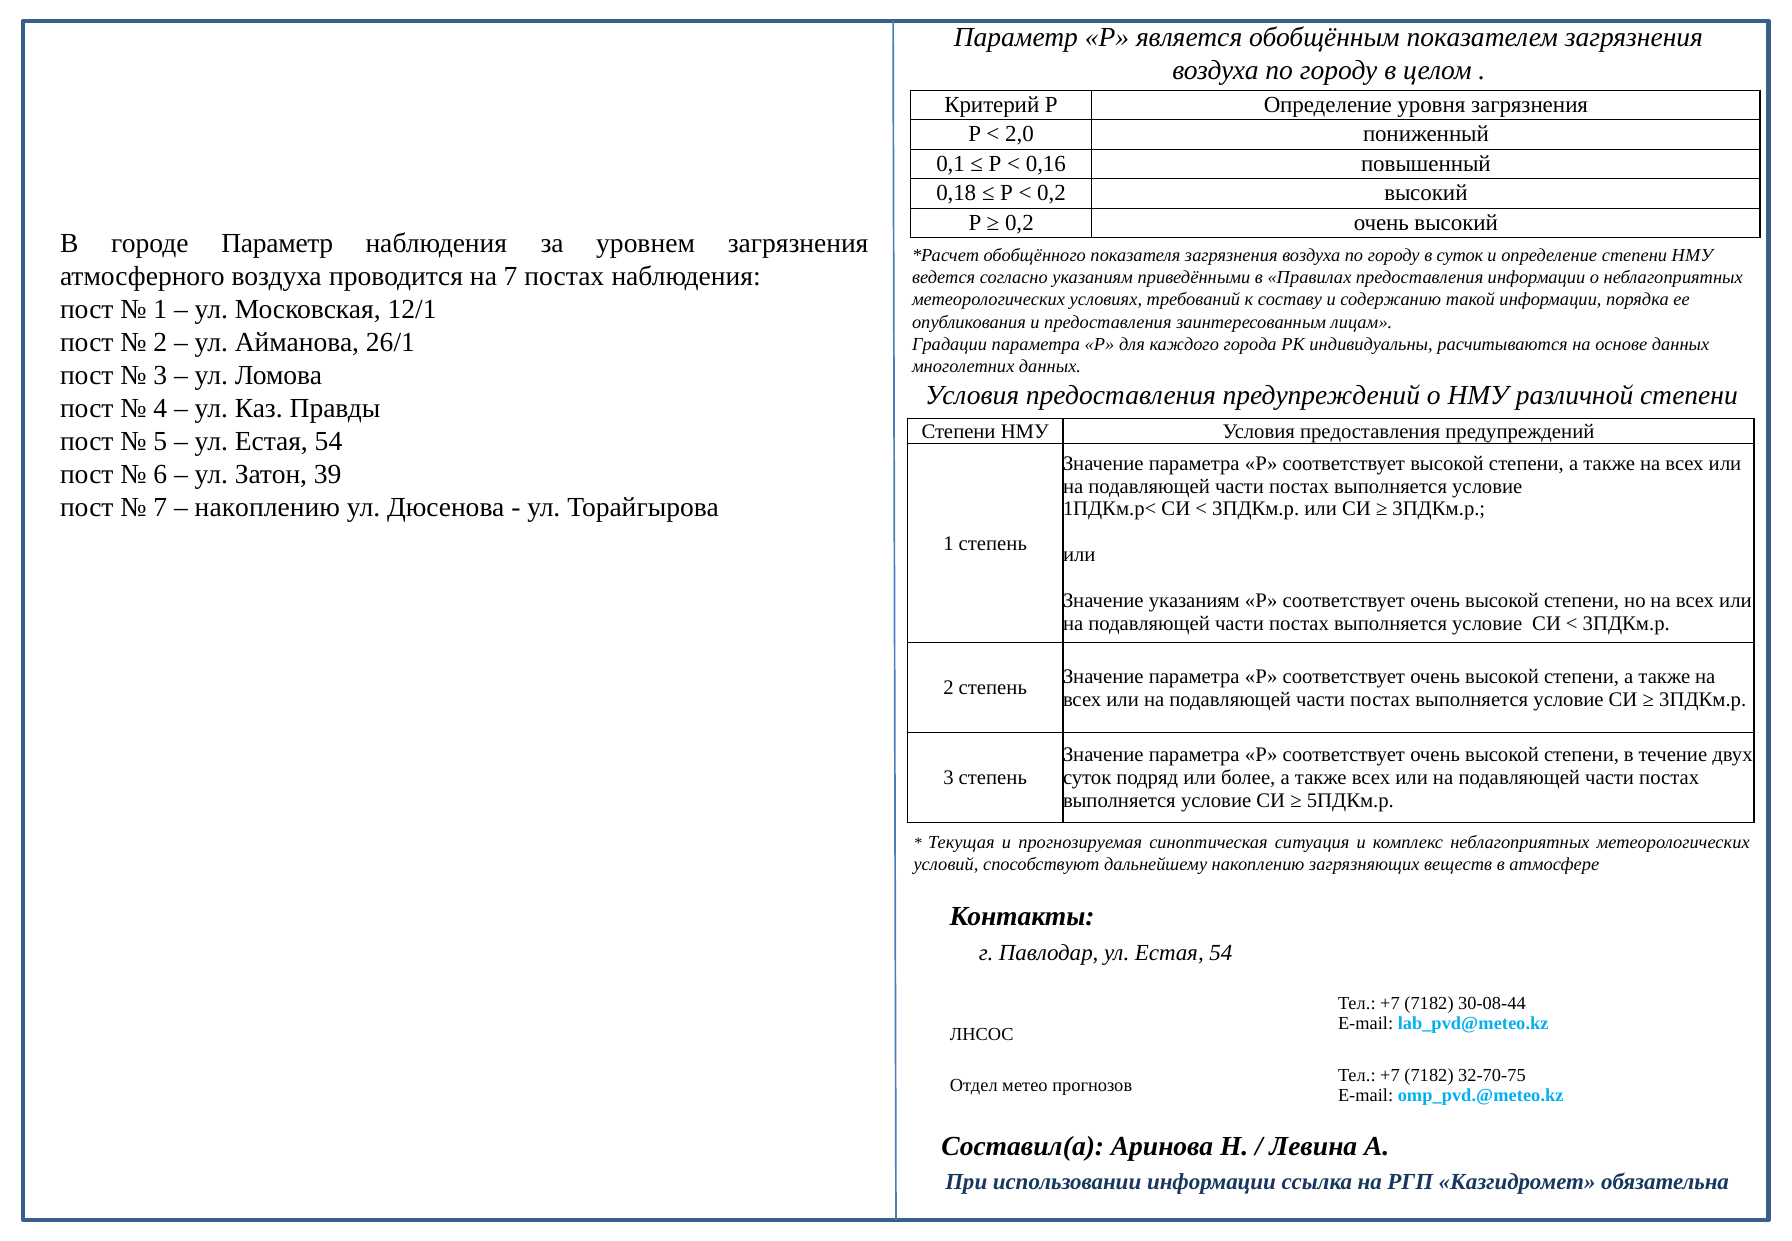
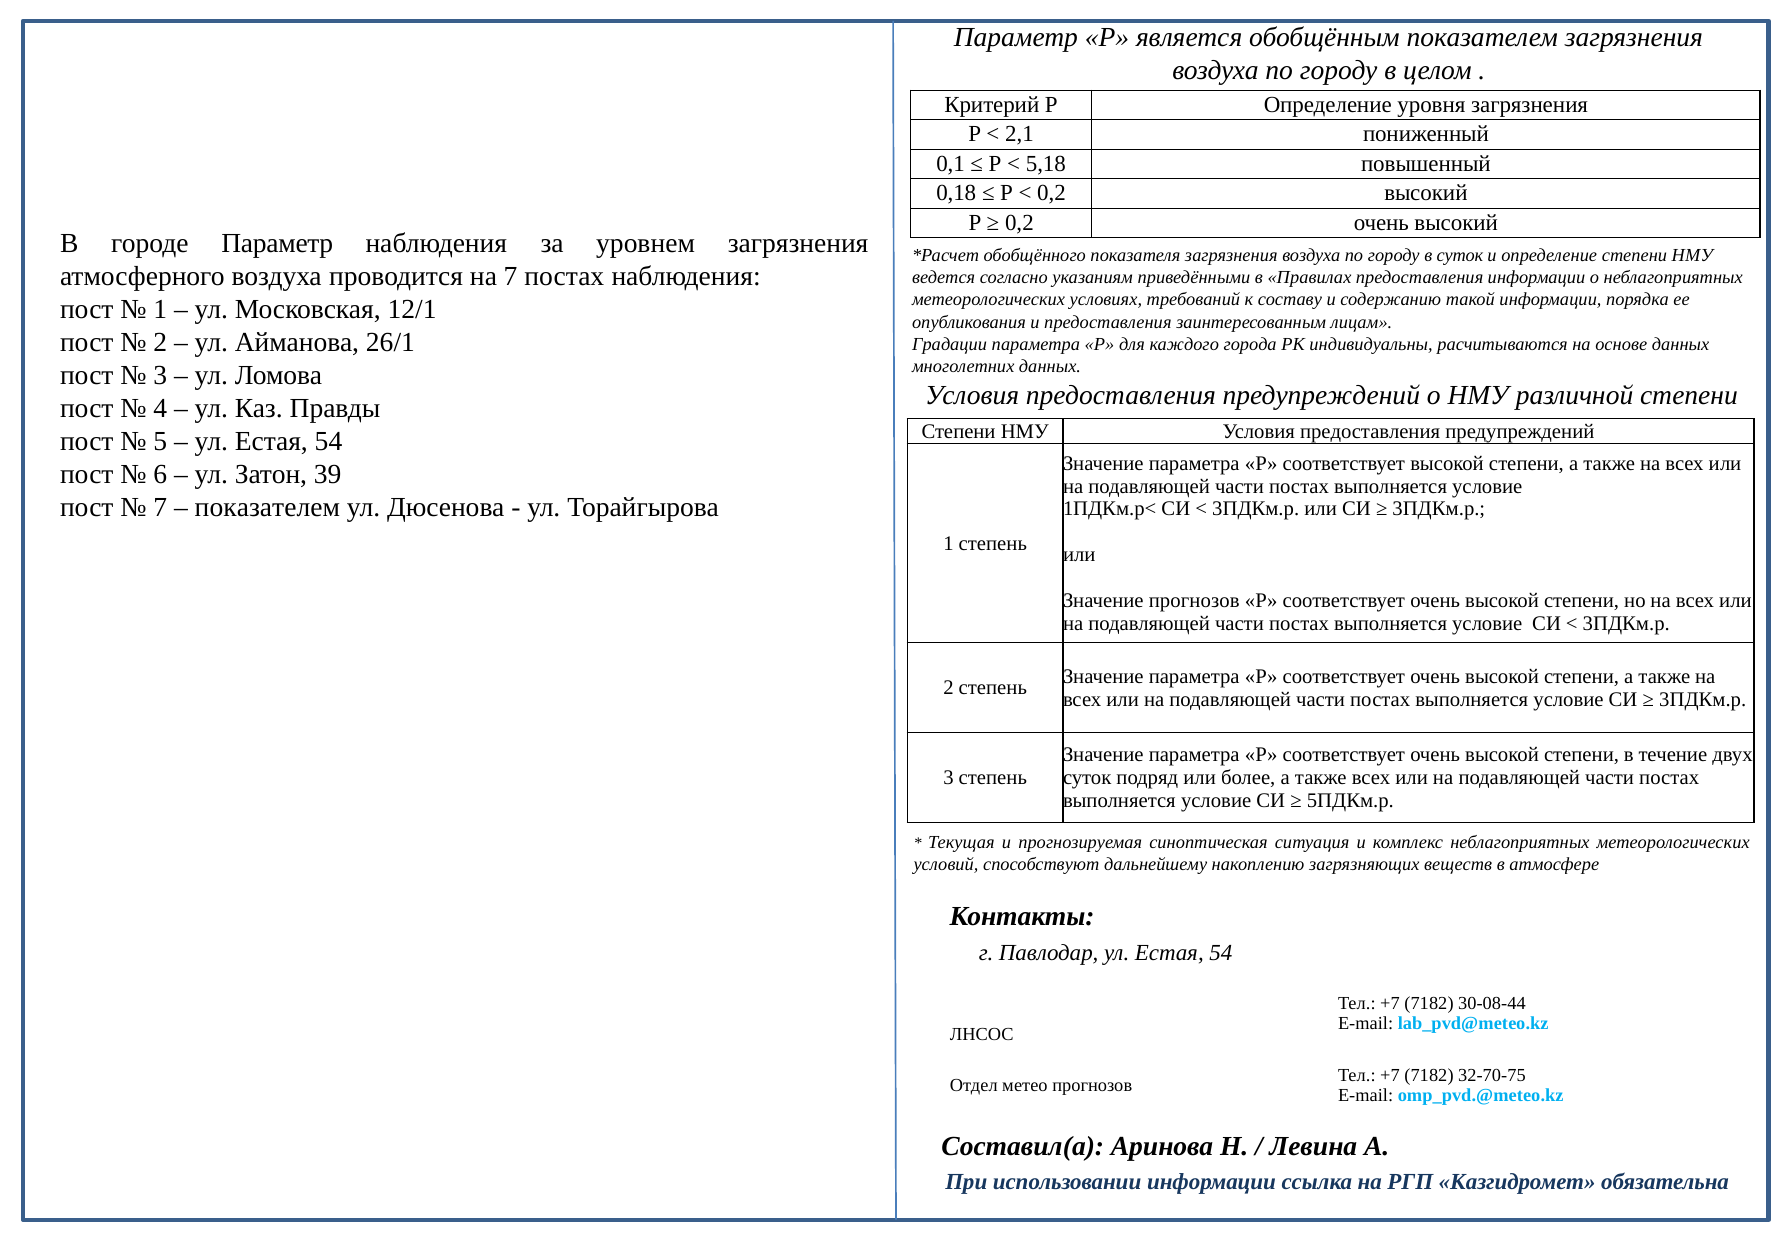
2,0: 2,0 -> 2,1 (1019, 134)
0,16: 0,16 -> 5,18 (1046, 164)
накоплению: накоплению -> показателем (267, 508)
Значение указаниям: указаниям -> прогнозов (1194, 601)
